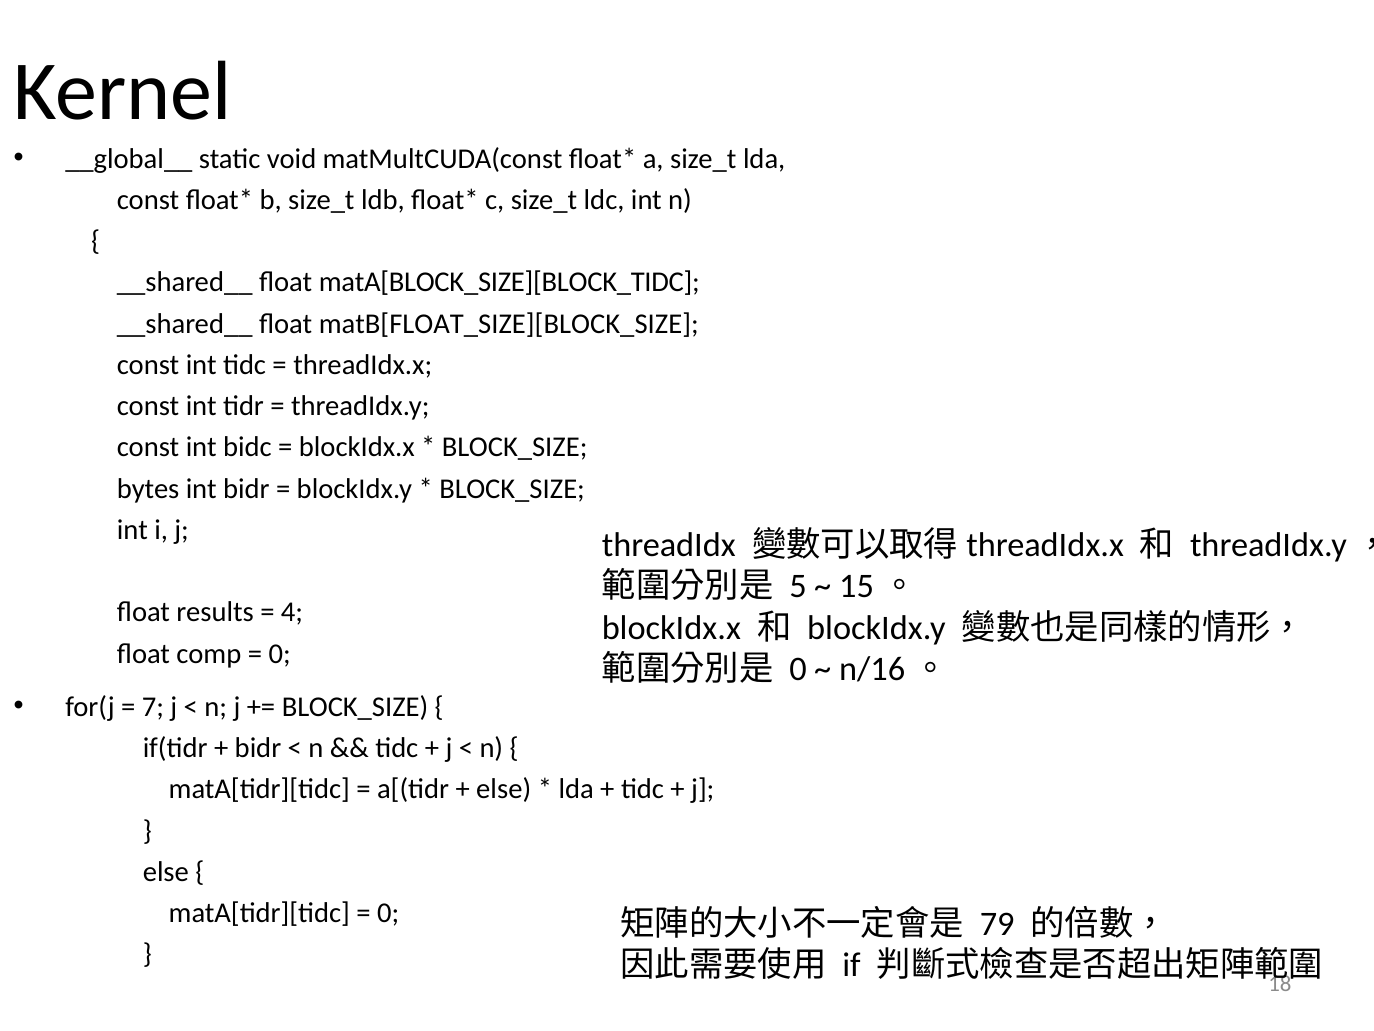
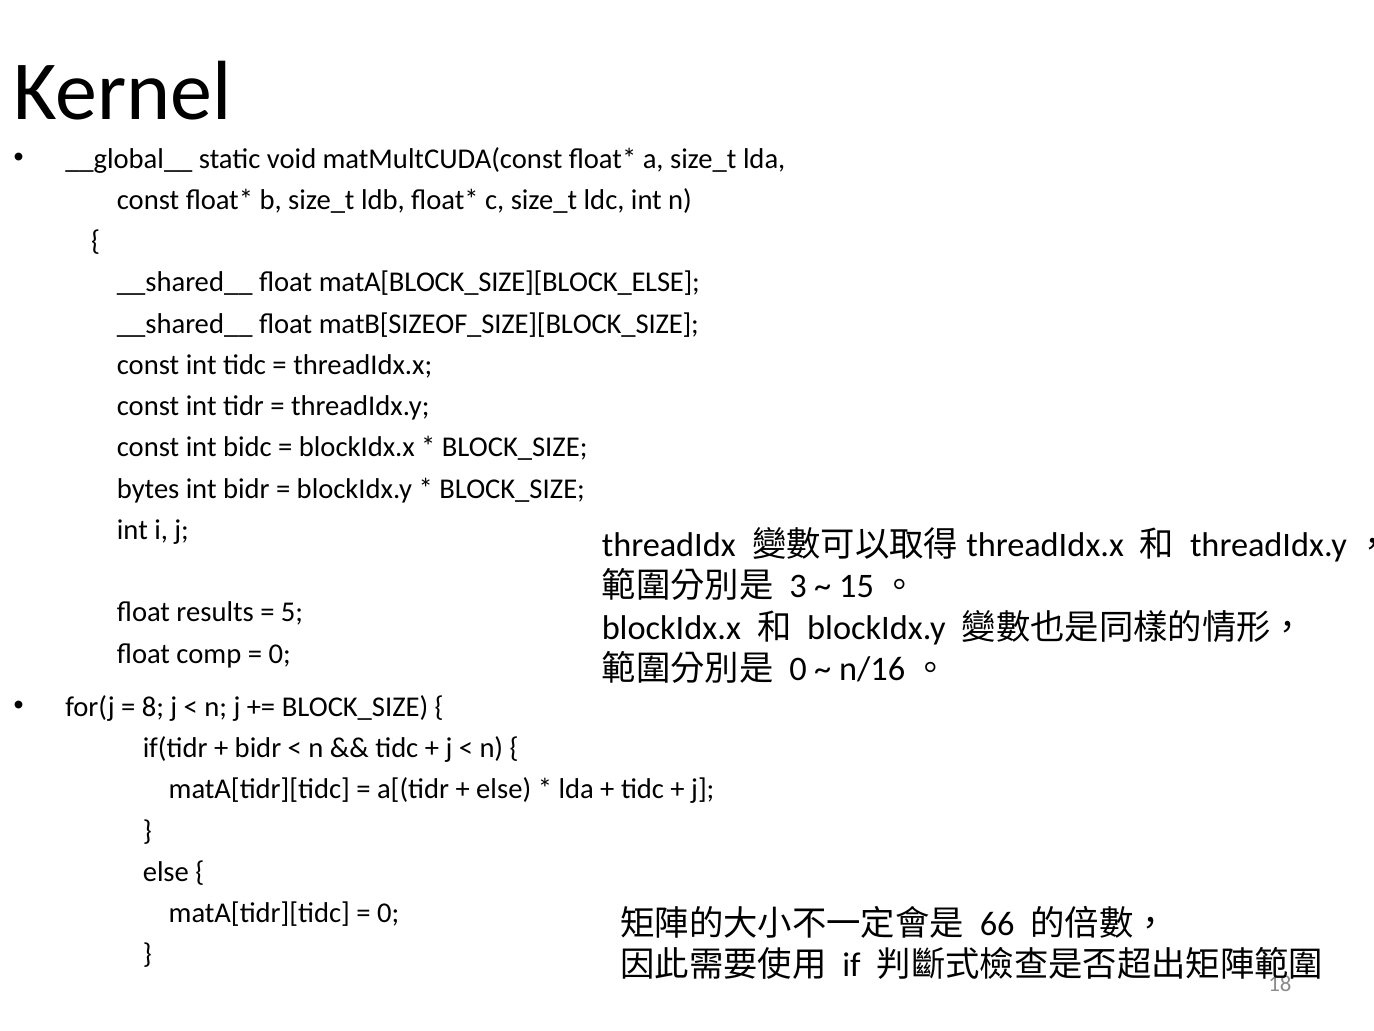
matA[BLOCK_SIZE][BLOCK_TIDC: matA[BLOCK_SIZE][BLOCK_TIDC -> matA[BLOCK_SIZE][BLOCK_ELSE (509, 282)
matB[FLOAT_SIZE][BLOCK_SIZE: matB[FLOAT_SIZE][BLOCK_SIZE -> matB[SIZEOF_SIZE][BLOCK_SIZE (509, 324)
5: 5 -> 3 (798, 586)
4: 4 -> 5 (292, 612)
7: 7 -> 8 (153, 707)
79: 79 -> 66 (997, 924)
